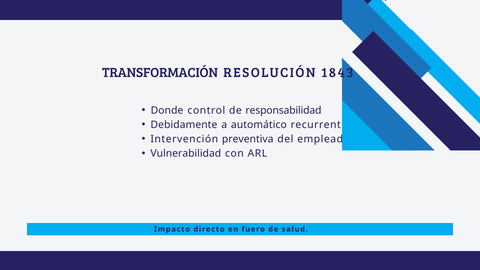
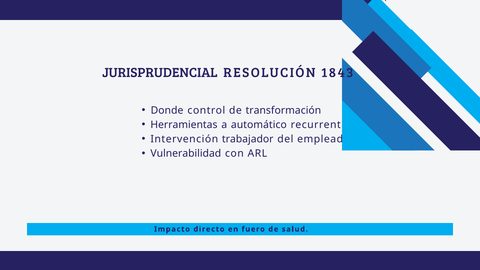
TRANSFORMACIÓN: TRANSFORMACIÓN -> JURISPRUDENCIAL (160, 73)
responsabilidad: responsabilidad -> transformación (283, 110)
Debidamente: Debidamente -> Herramientas (184, 125)
preventiva: preventiva -> trabajador (248, 139)
